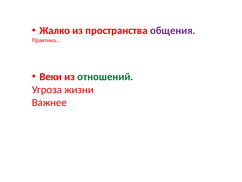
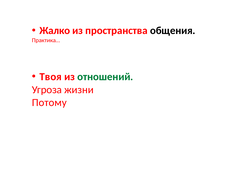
общения colour: purple -> black (173, 31)
Веки: Веки -> Твоя (51, 77)
Важнее: Важнее -> Потому (49, 102)
